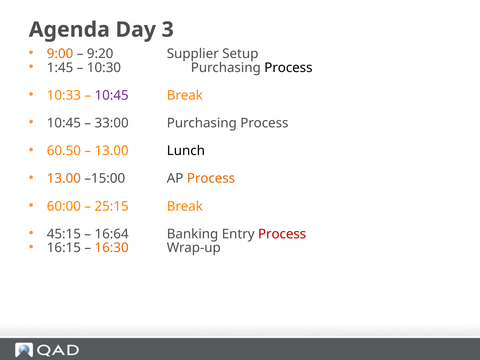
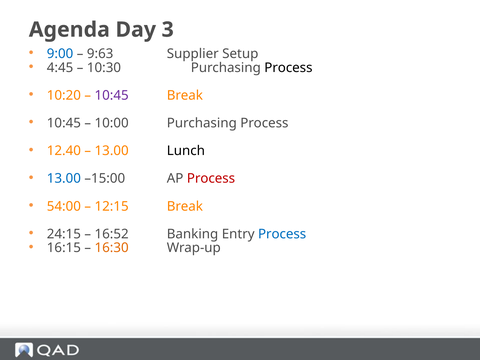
9:00 colour: orange -> blue (60, 54)
9:20: 9:20 -> 9:63 (100, 54)
1:45: 1:45 -> 4:45 (60, 68)
10:33: 10:33 -> 10:20 (64, 95)
33:00: 33:00 -> 10:00 (112, 123)
60.50: 60.50 -> 12.40 (64, 151)
13.00 colour: orange -> blue (64, 179)
Process colour: orange -> red (211, 179)
60:00: 60:00 -> 54:00 (64, 206)
25:15: 25:15 -> 12:15 (112, 206)
45:15: 45:15 -> 24:15 (64, 234)
16:64: 16:64 -> 16:52 (112, 234)
Process colour: red -> blue (282, 234)
